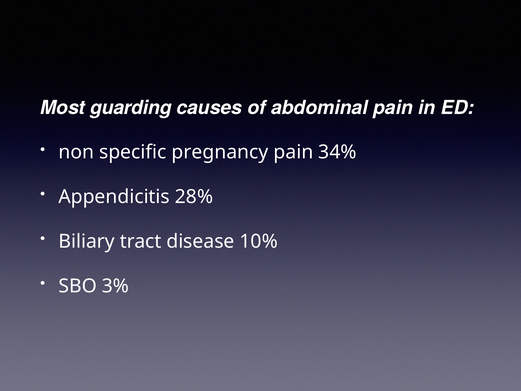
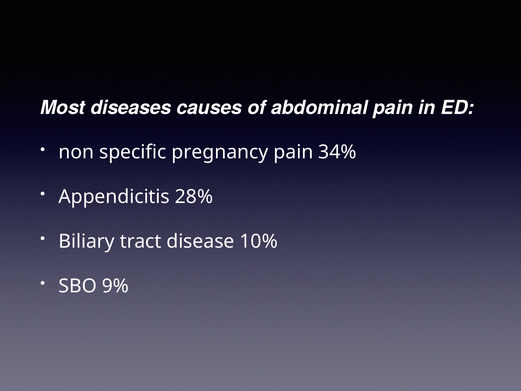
guarding: guarding -> diseases (131, 108)
3%: 3% -> 9% (115, 286)
